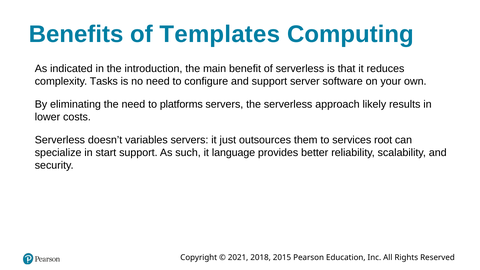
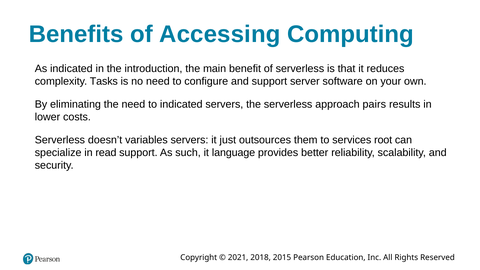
Templates: Templates -> Accessing (220, 34)
to platforms: platforms -> indicated (181, 104)
likely: likely -> pairs (374, 104)
start: start -> read (106, 153)
